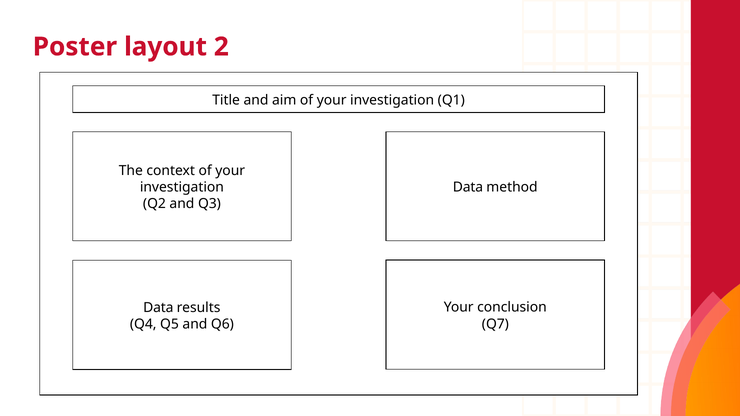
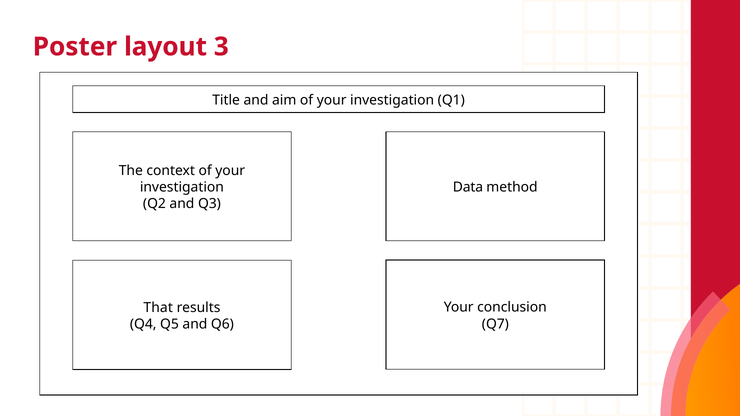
2: 2 -> 3 (221, 47)
Data: Data -> That (158, 308)
